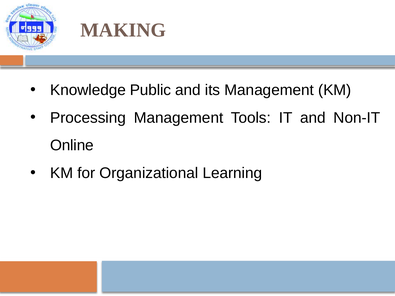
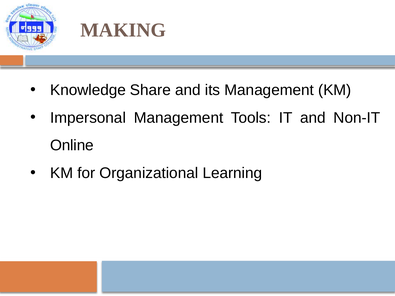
Public: Public -> Share (150, 90)
Processing: Processing -> Impersonal (88, 118)
